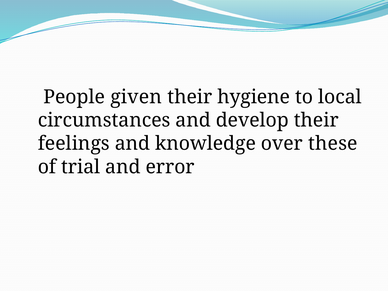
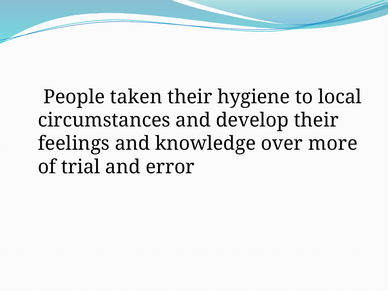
given: given -> taken (136, 97)
these: these -> more (333, 144)
